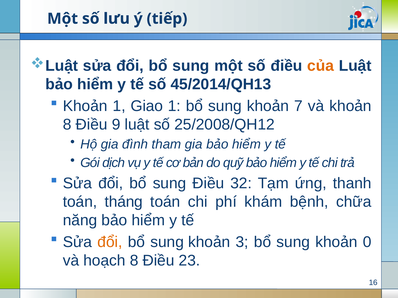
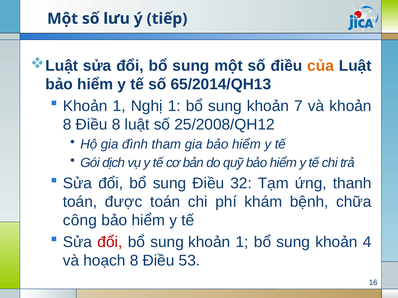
45/2014/QH13: 45/2014/QH13 -> 65/2014/QH13 (221, 84)
Giao: Giao -> Nghị (147, 106)
Điều 9: 9 -> 8 (116, 125)
tháng: tháng -> được (124, 202)
năng: năng -> công (80, 221)
đổi colour: orange -> red (110, 242)
sung khoản 3: 3 -> 1 (242, 242)
0: 0 -> 4 (367, 242)
23: 23 -> 53 (189, 261)
